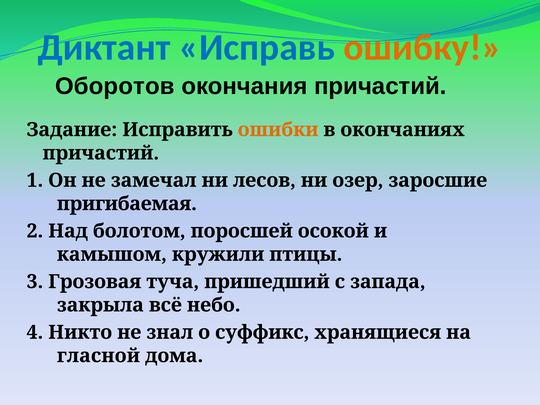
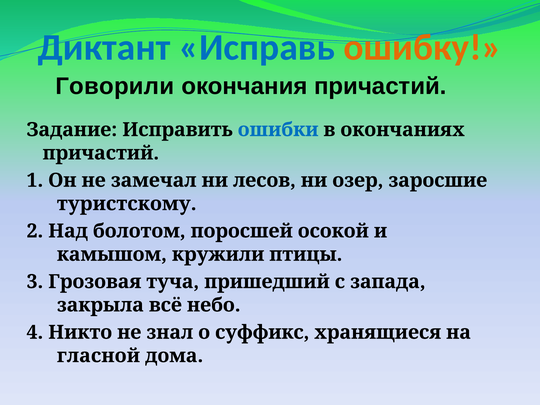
Оборотов: Оборотов -> Говорили (115, 86)
ошибки colour: orange -> blue (278, 130)
пригибаемая: пригибаемая -> туристскому (127, 204)
